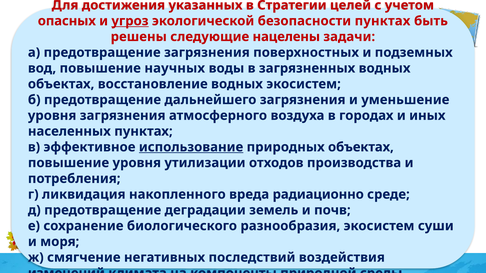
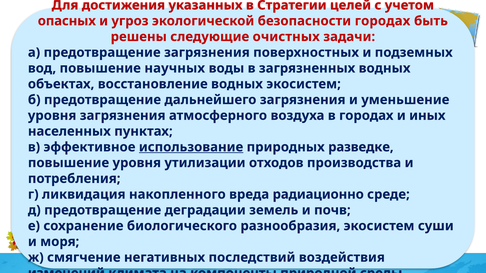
угроз underline: present -> none (130, 21)
безопасности пунктах: пунктах -> городах (382, 21)
нацелены: нацелены -> очистных (286, 37)
природных объектах: объектах -> разведке (361, 147)
